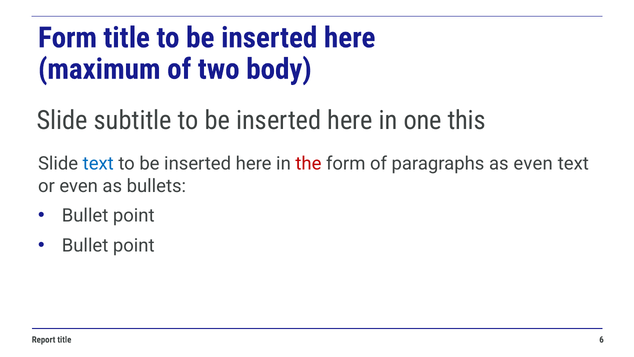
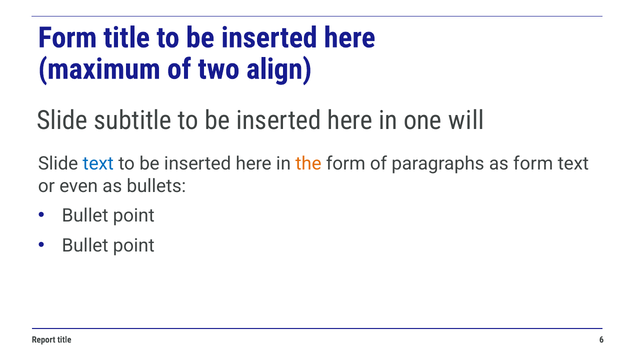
body: body -> align (279, 69)
this: this -> will (466, 120)
the colour: red -> orange (308, 164)
as even: even -> form (533, 164)
